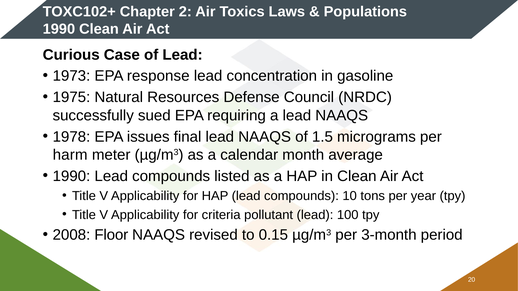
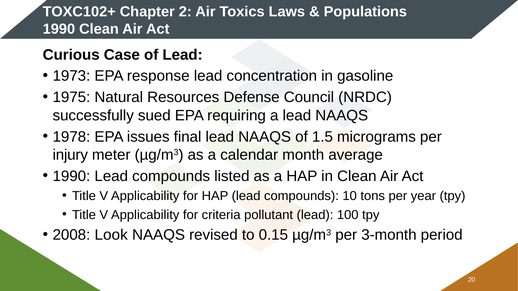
harm: harm -> injury (70, 155)
Floor: Floor -> Look (111, 235)
